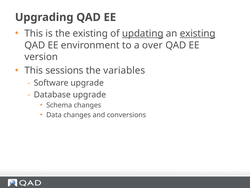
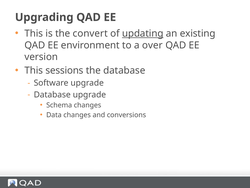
the existing: existing -> convert (90, 33)
existing underline: present -> none (198, 33)
the variables: variables -> database (124, 70)
